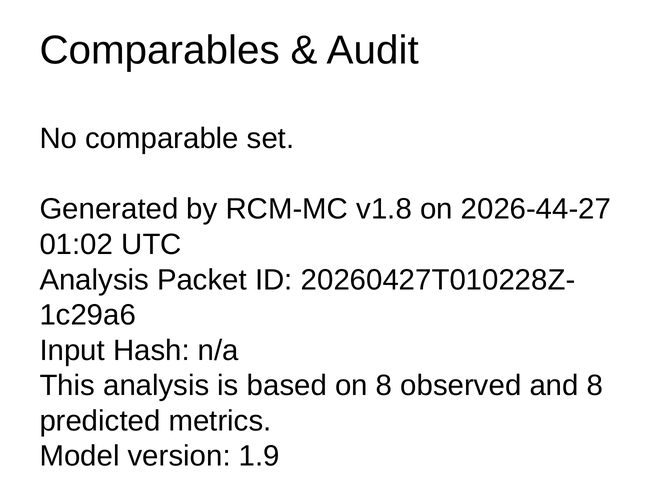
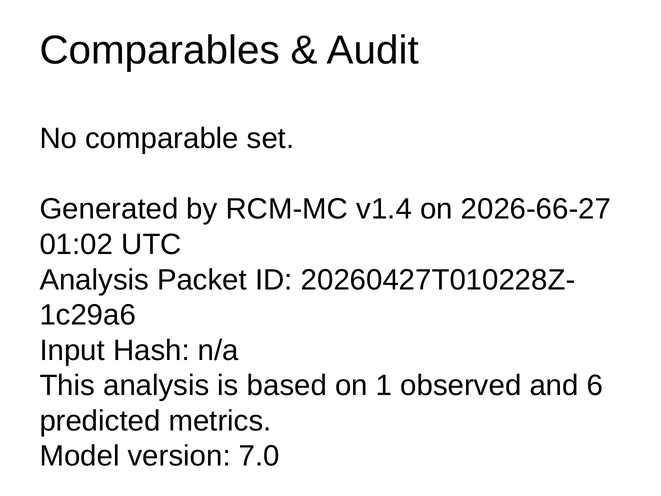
v1.8: v1.8 -> v1.4 (384, 209)
2026-44-27: 2026-44-27 -> 2026-66-27 (536, 209)
on 8: 8 -> 1 (384, 385)
and 8: 8 -> 6 (595, 385)
1.9: 1.9 -> 7.0 (259, 456)
